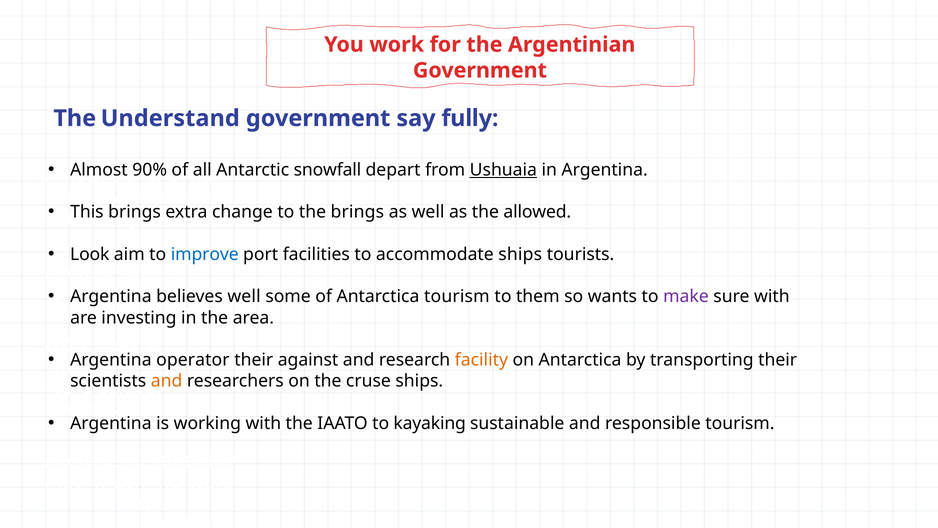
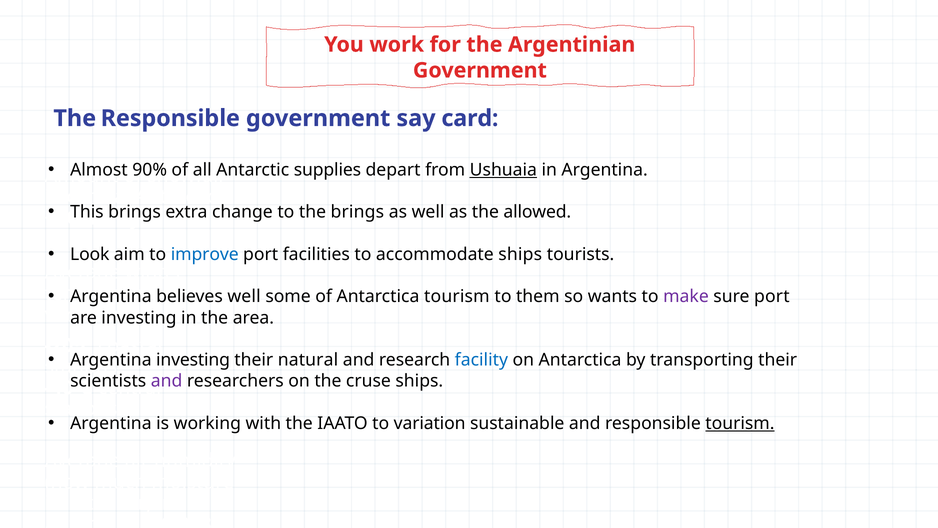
The Understand: Understand -> Responsible (170, 118)
fully: fully -> card (470, 118)
Antarctic snowfall: snowfall -> supplies (327, 170)
sure with: with -> port (772, 296)
operator: operator -> investing (193, 360)
against: against -> natural (308, 360)
facility colour: orange -> blue (481, 360)
and colour: orange -> purple (167, 381)
to kayaking: kayaking -> variation (430, 423)
tourism underline: none -> present (740, 423)
